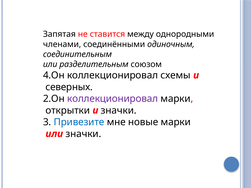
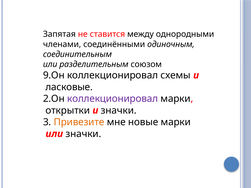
4.Он: 4.Он -> 9.Он (54, 75)
северных: северных -> ласковые (69, 87)
Привезите colour: blue -> orange (79, 122)
